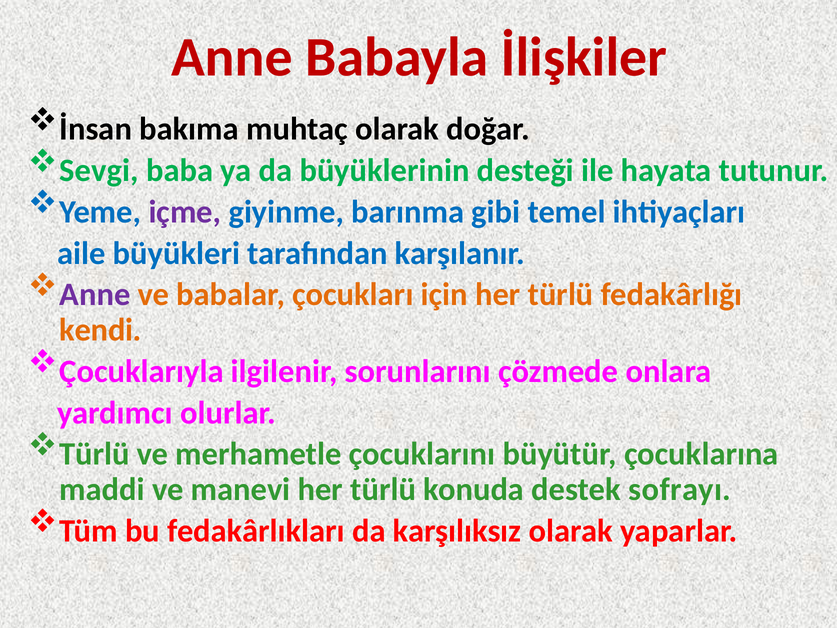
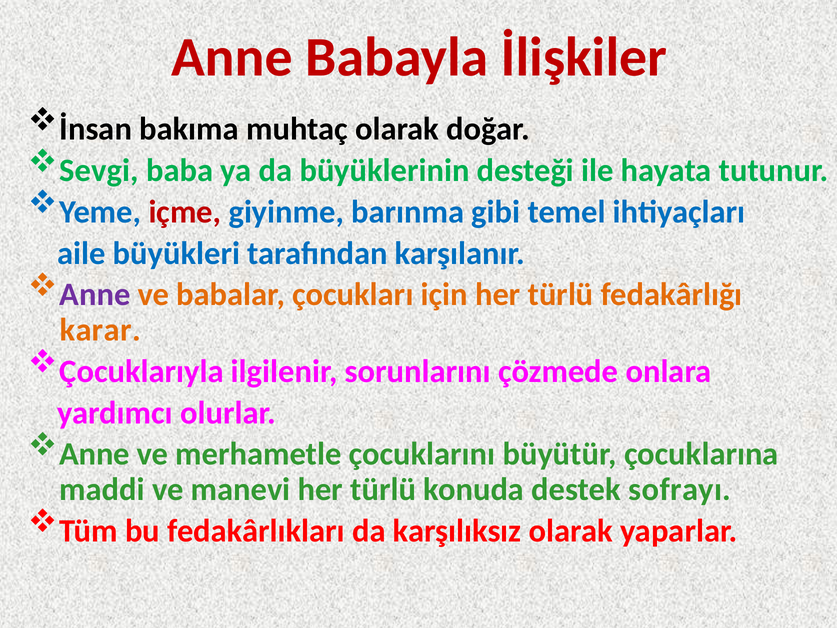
içme colour: purple -> red (185, 212)
kendi: kendi -> karar (100, 330)
Türlü: Türlü -> Anne (95, 454)
